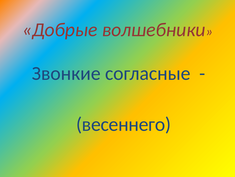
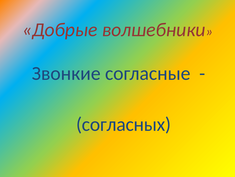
весеннего: весеннего -> согласных (124, 124)
